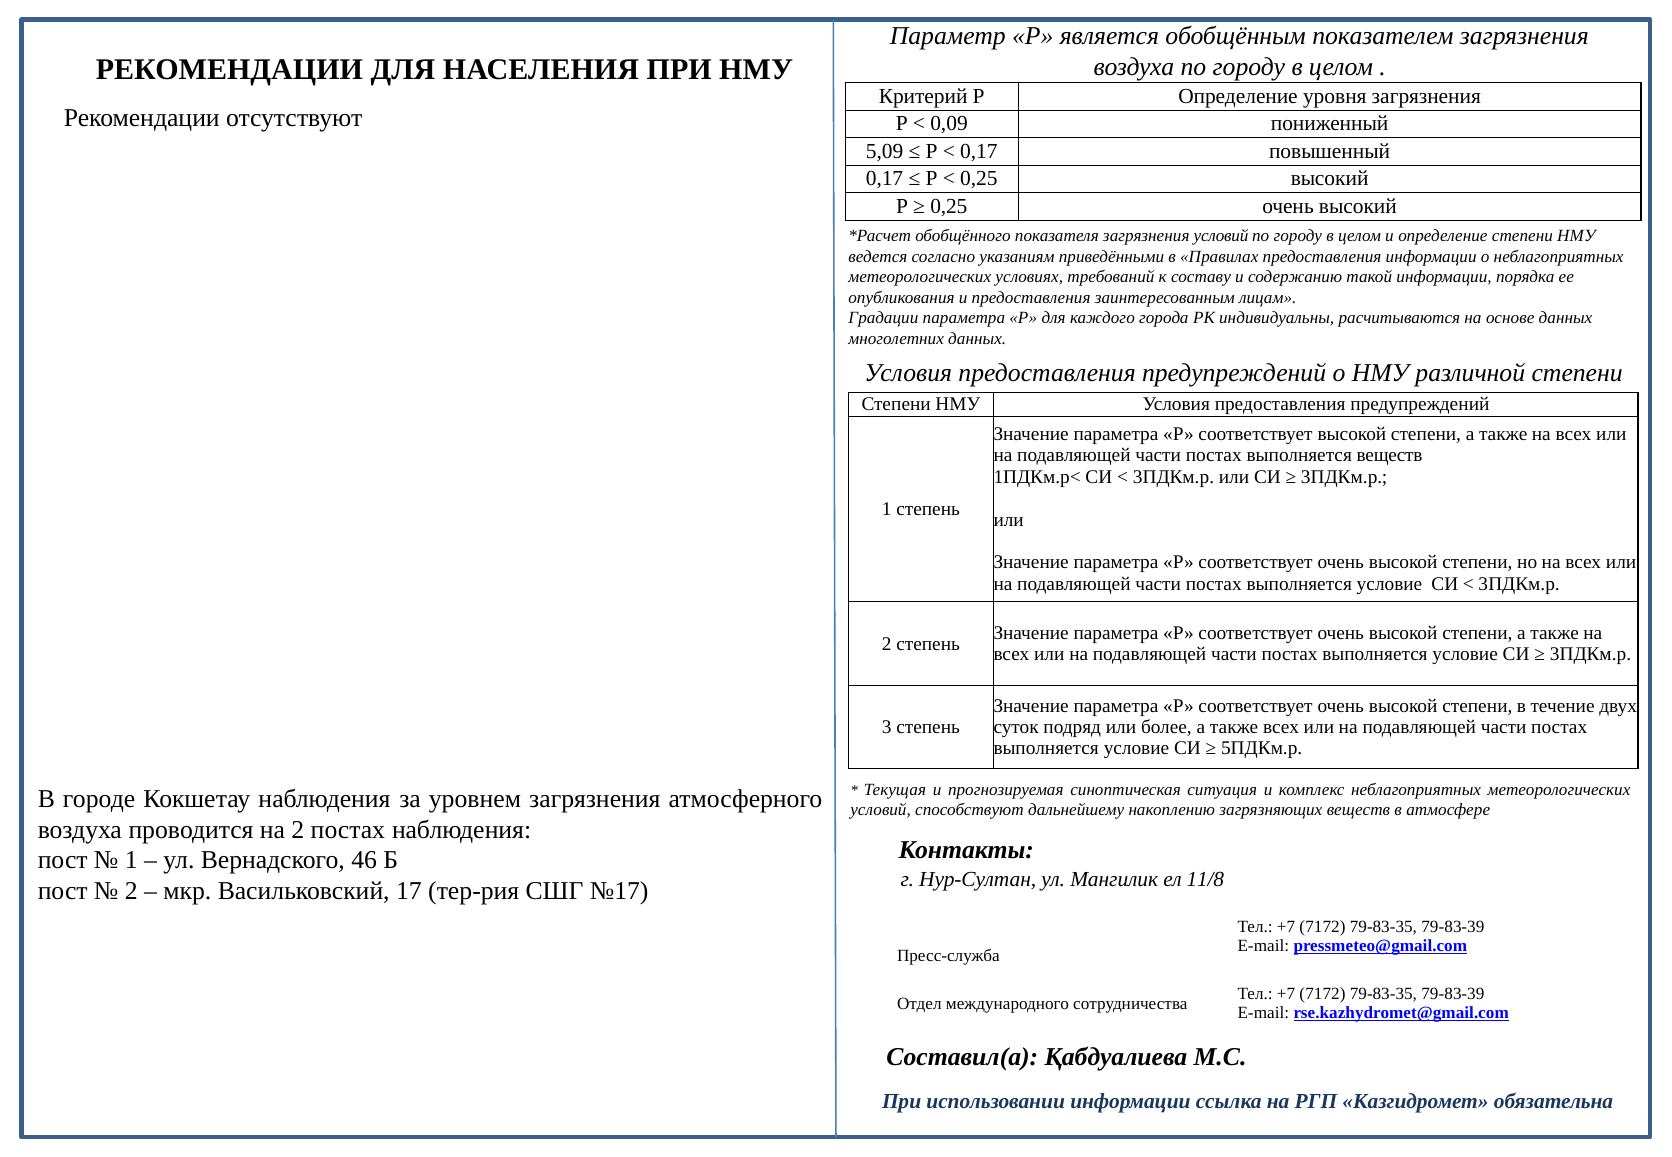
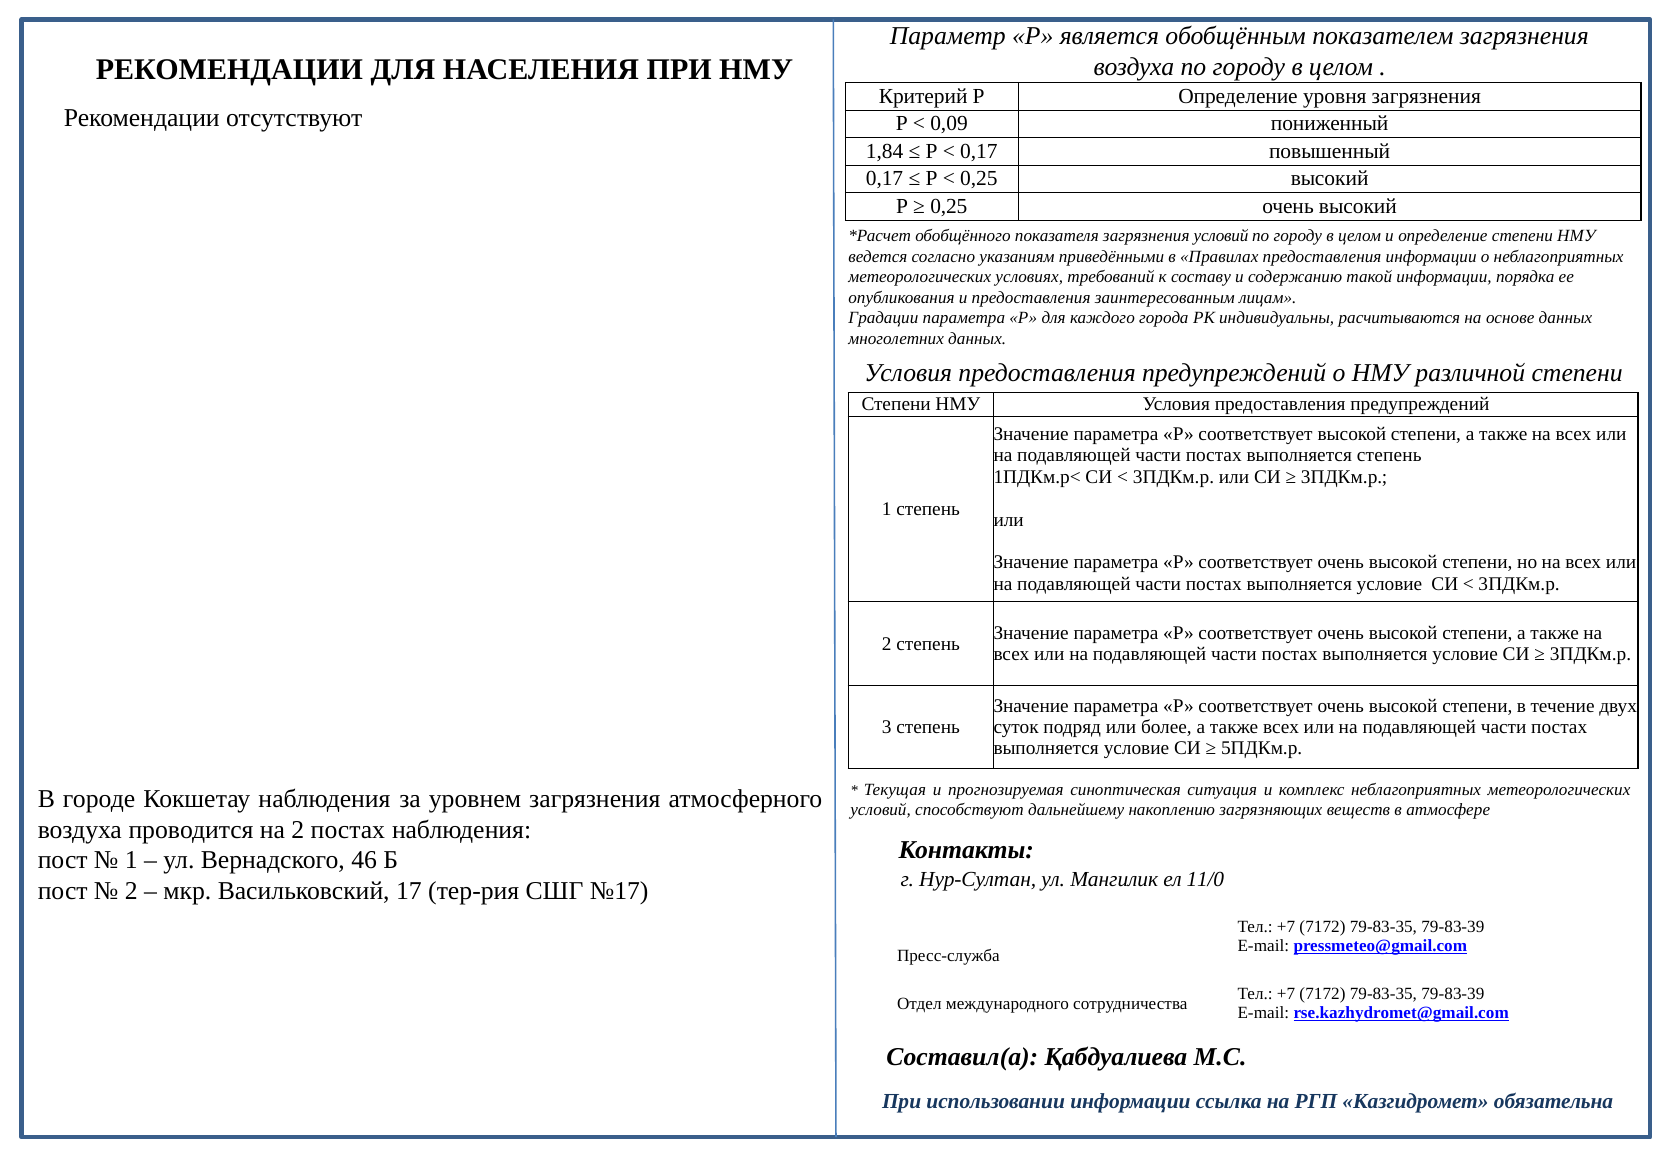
5,09: 5,09 -> 1,84 (885, 151)
выполняется веществ: веществ -> степень (1389, 456)
11/8: 11/8 -> 11/0 (1205, 880)
